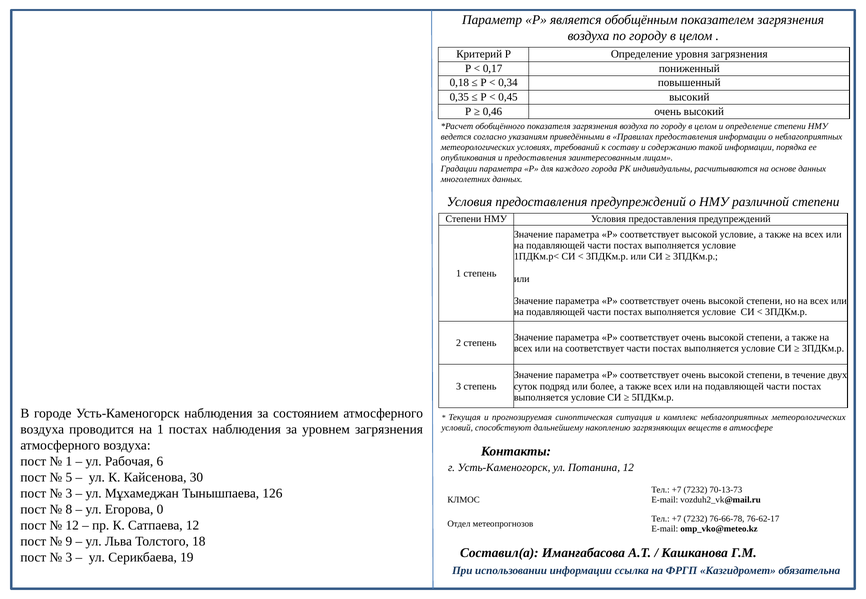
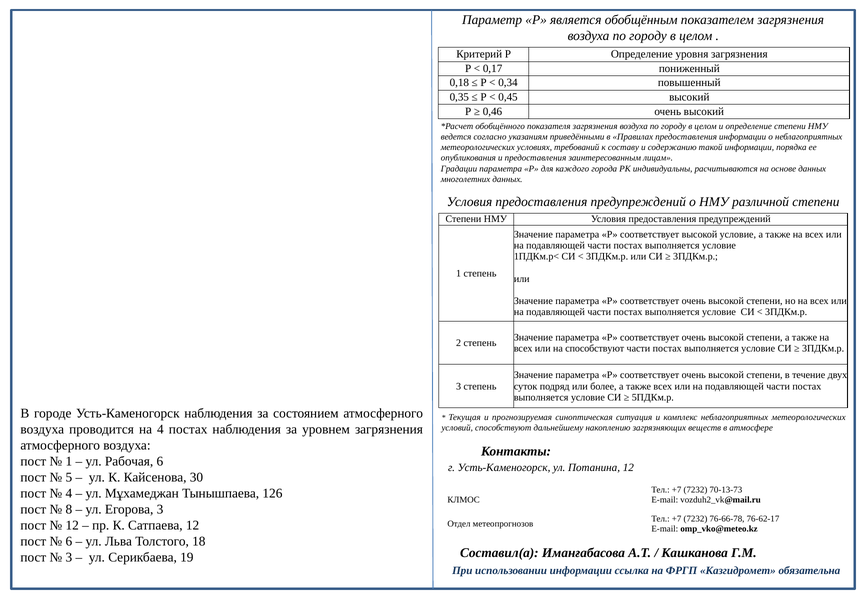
на соответствует: соответствует -> способствуют (595, 349)
на 1: 1 -> 4 (160, 430)
3: 3 -> 4 (69, 494)
Егорова 0: 0 -> 3 (160, 510)
9: 9 -> 6 (69, 542)
